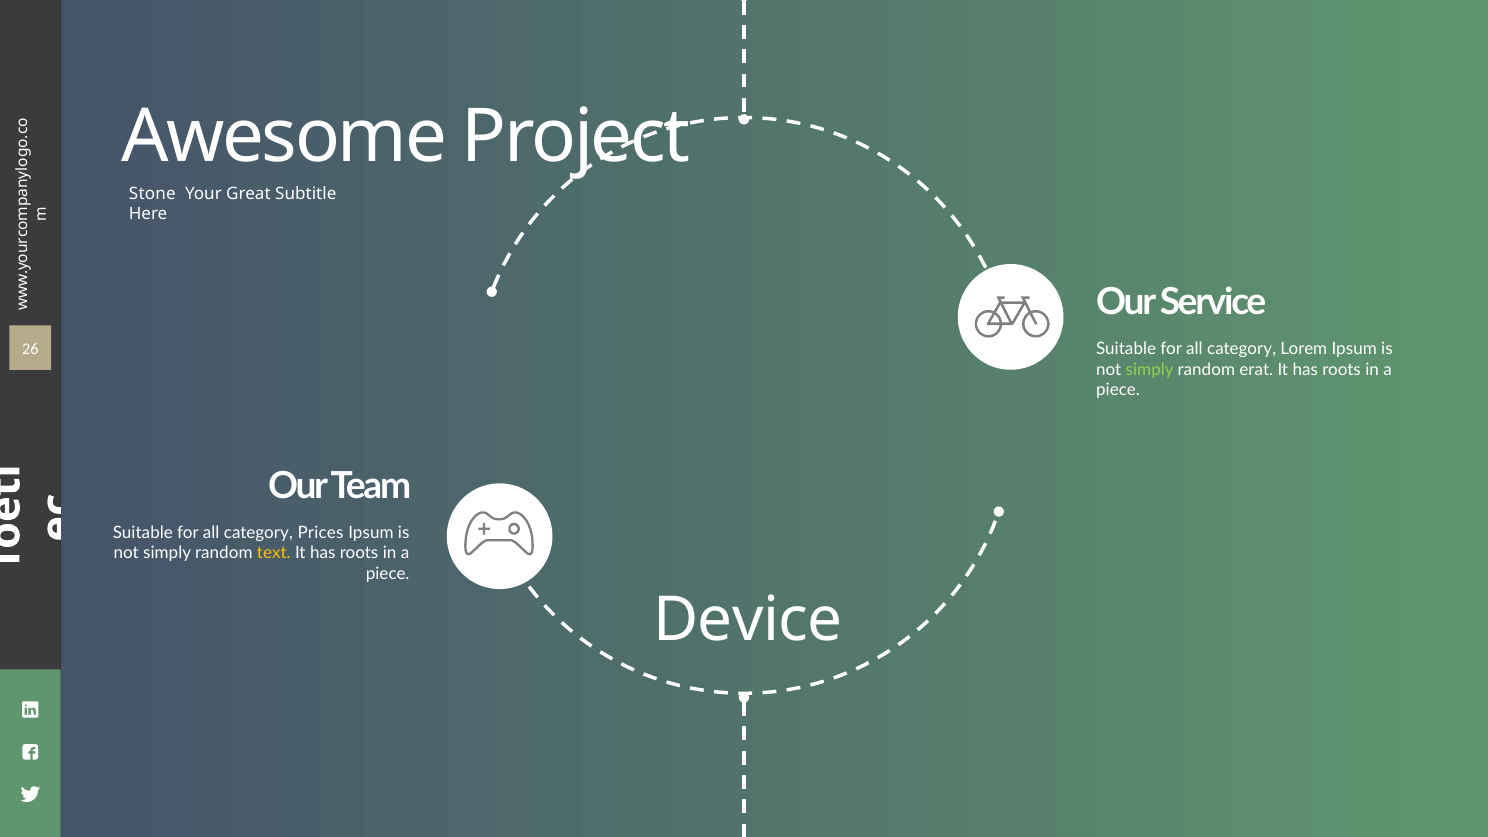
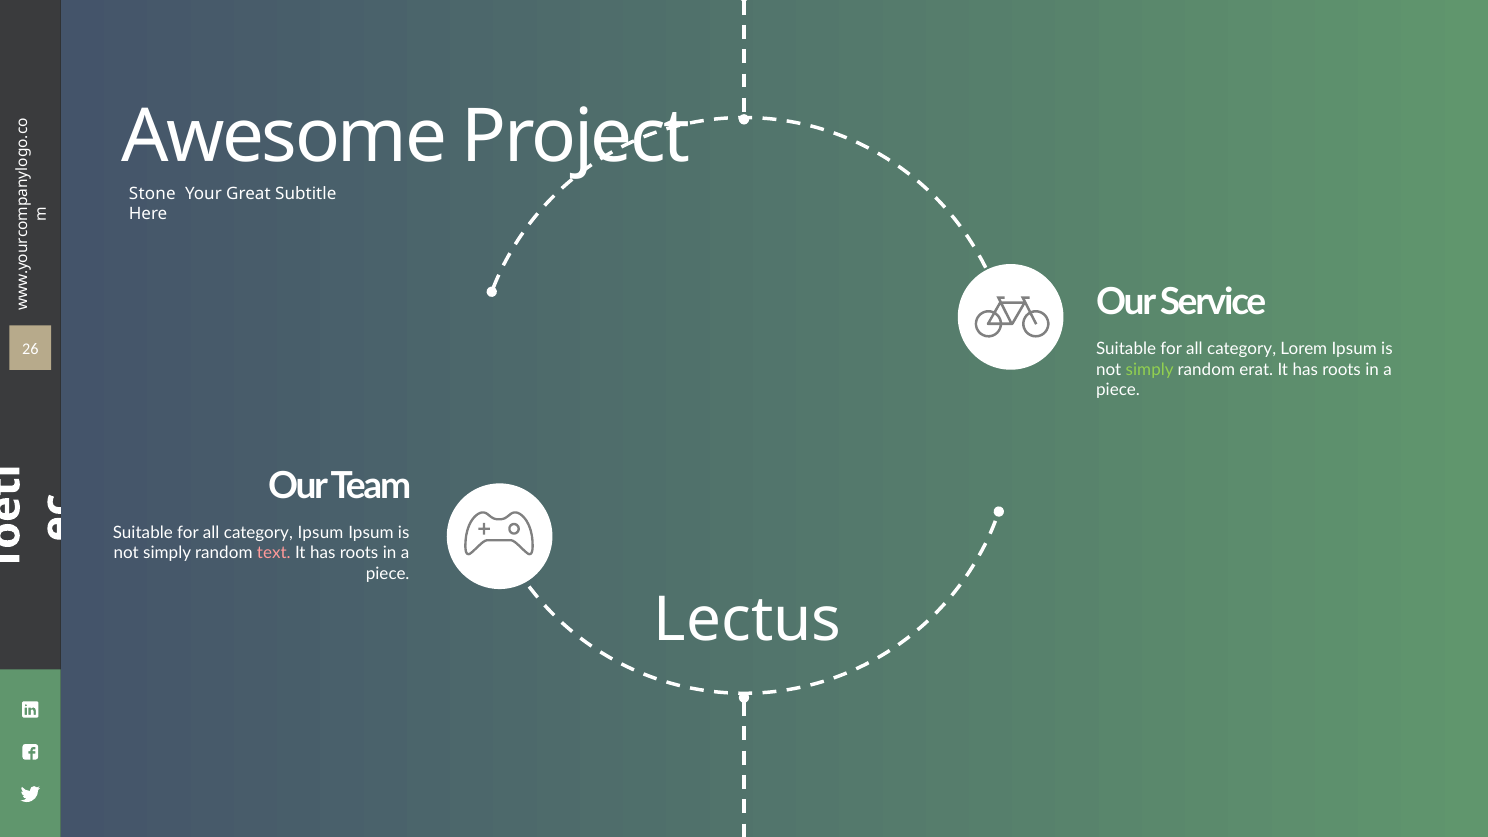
category Prices: Prices -> Ipsum (320, 533)
text colour: yellow -> pink (274, 553)
Device: Device -> Lectus (748, 620)
